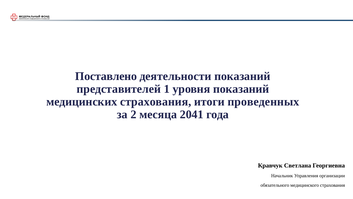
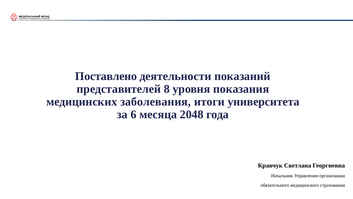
1: 1 -> 8 (167, 89)
уровня показаний: показаний -> показания (241, 89)
медицинских страхования: страхования -> заболевания (156, 102)
проведенных: проведенных -> университета (264, 102)
2: 2 -> 6 (133, 114)
2041: 2041 -> 2048 (192, 114)
